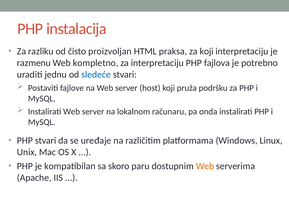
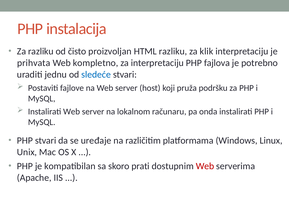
HTML praksa: praksa -> razliku (173, 51)
za koji: koji -> klik (206, 51)
razmenu: razmenu -> prihvata (34, 63)
paru: paru -> prati (141, 166)
Web colour: orange -> red (205, 166)
